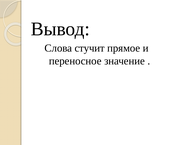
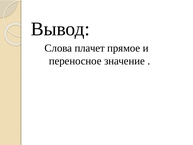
стучит: стучит -> плачет (90, 48)
